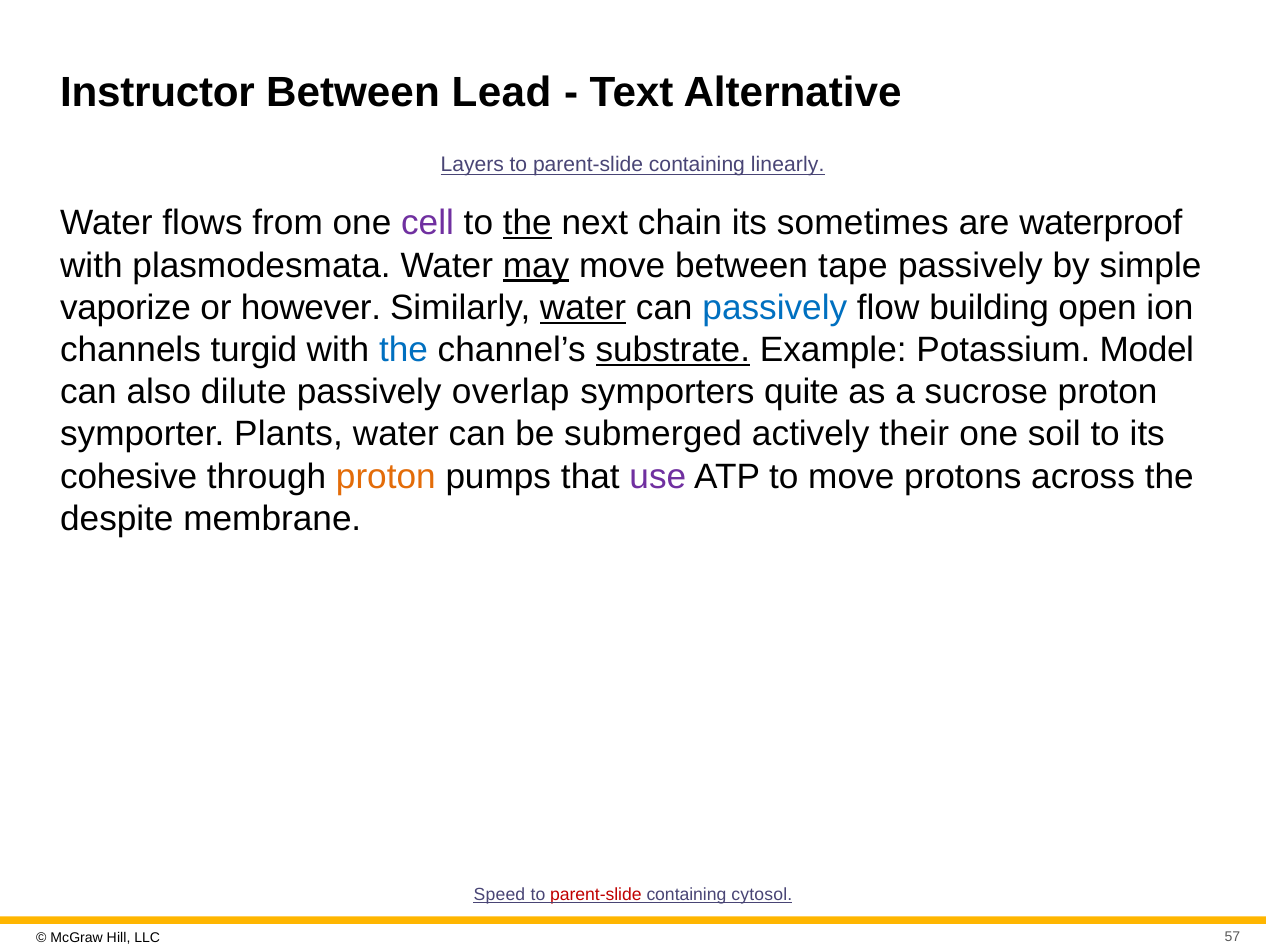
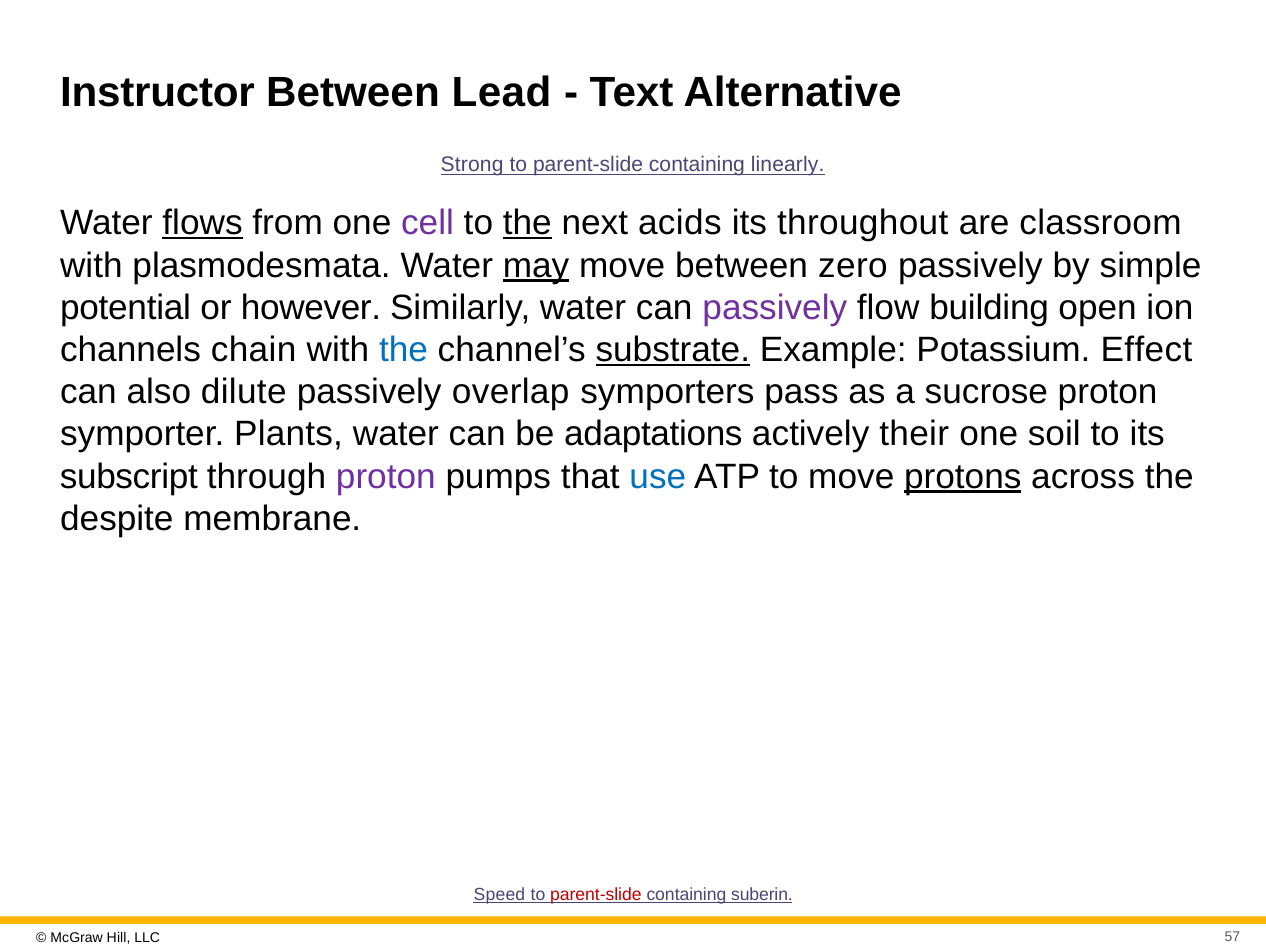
Layers: Layers -> Strong (472, 165)
flows underline: none -> present (203, 223)
chain: chain -> acids (680, 223)
sometimes: sometimes -> throughout (863, 223)
waterproof: waterproof -> classroom (1101, 223)
tape: tape -> zero (853, 266)
vaporize: vaporize -> potential (126, 308)
water underline: present -> none (583, 308)
passively colour: blue -> purple (775, 308)
turgid: turgid -> chain (254, 350)
Model: Model -> Effect (1146, 350)
quite: quite -> pass (801, 392)
submerged: submerged -> adaptations (653, 434)
cohesive: cohesive -> subscript (129, 477)
proton colour: orange -> purple (386, 477)
use colour: purple -> blue (658, 477)
protons underline: none -> present (963, 477)
cytosol: cytosol -> suberin (762, 895)
